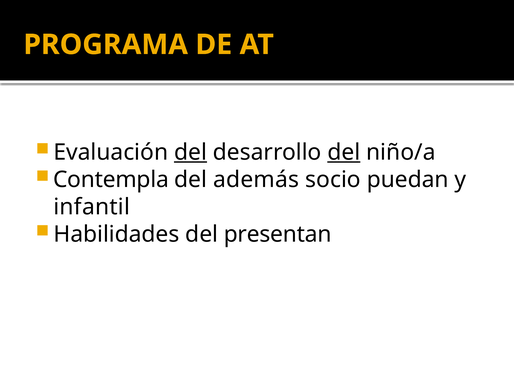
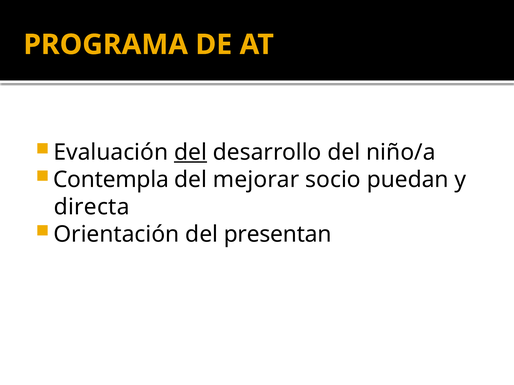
del underline: present -> none (344, 153)
además: además -> mejorar (256, 180)
infantil: infantil -> directa (92, 207)
Habilidades: Habilidades -> Orientación (116, 235)
